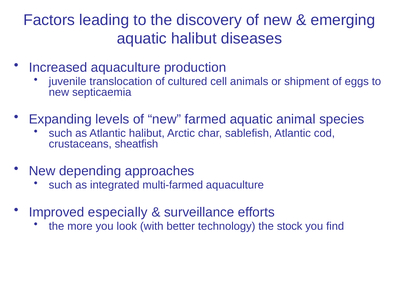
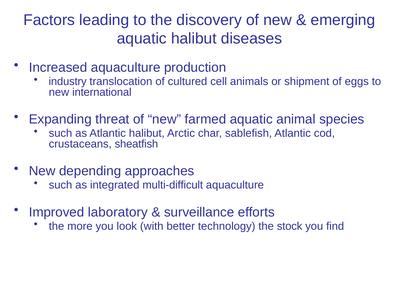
juvenile: juvenile -> industry (68, 82)
septicaemia: septicaemia -> international (102, 92)
levels: levels -> threat (112, 119)
multi-farmed: multi-farmed -> multi-difficult (173, 185)
especially: especially -> laboratory (118, 212)
